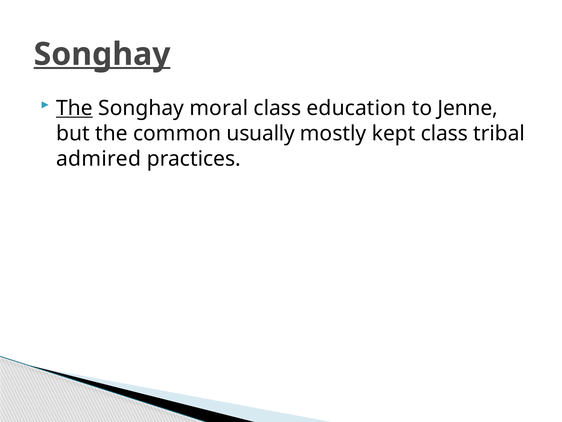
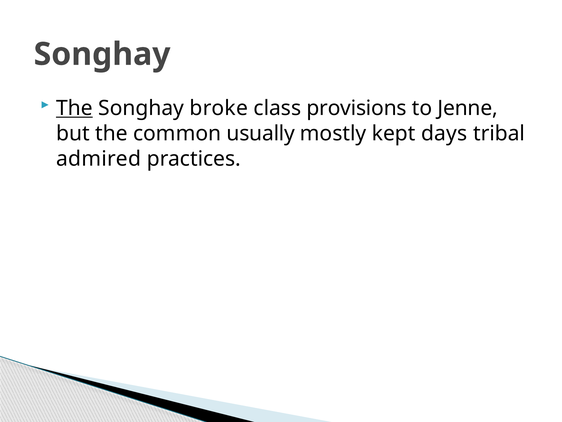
Songhay underline: present -> none (102, 54)
moral: moral -> broke (219, 108)
education: education -> provisions (357, 108)
kept class: class -> days (444, 133)
